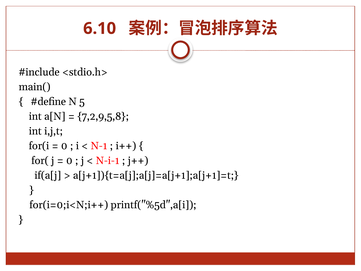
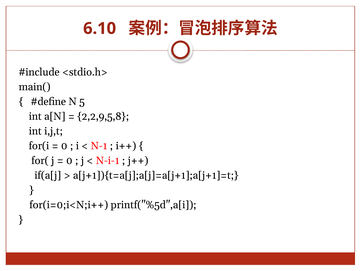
7,2,9,5,8: 7,2,9,5,8 -> 2,2,9,5,8 (103, 116)
